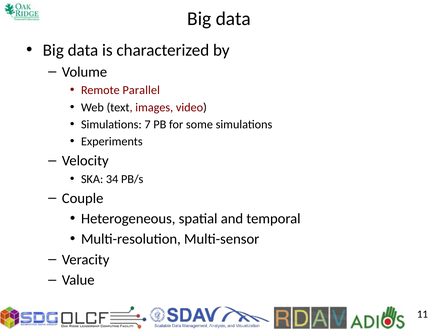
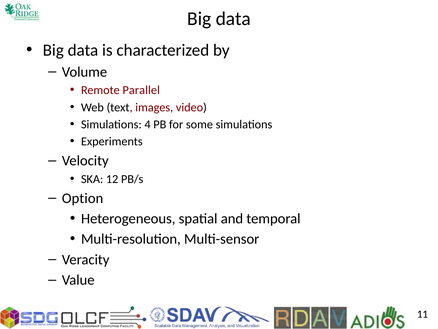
7: 7 -> 4 (148, 124)
34: 34 -> 12 (112, 179)
Couple: Couple -> Option (83, 198)
